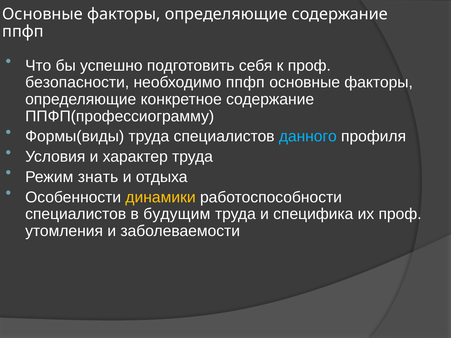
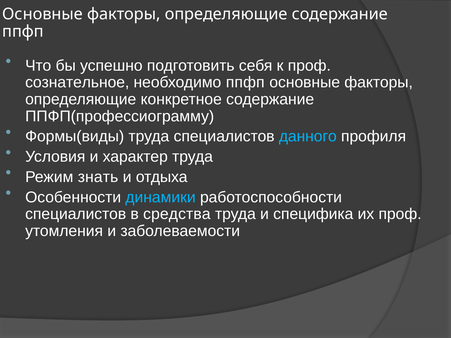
безопасности: безопасности -> сознательное (77, 82)
динамики colour: yellow -> light blue (161, 197)
будущим: будущим -> средства (177, 214)
